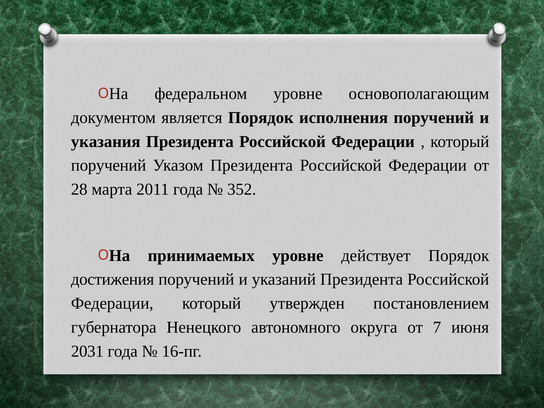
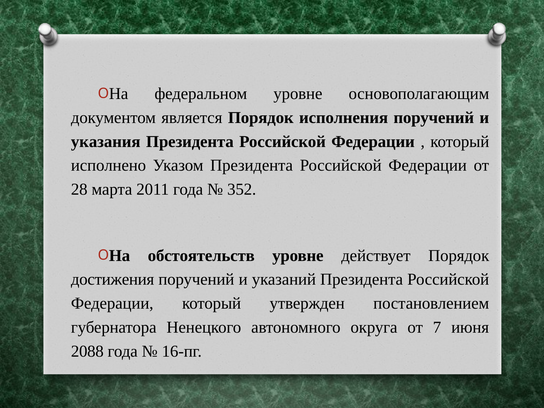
поручений: поручений -> исполнено (109, 165)
принимаемых: принимаемых -> обстоятельств (201, 256)
2031: 2031 -> 2088 (87, 351)
